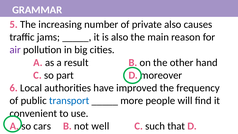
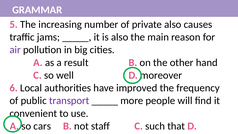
part: part -> well (65, 75)
transport colour: blue -> purple (69, 101)
well: well -> staff (100, 126)
